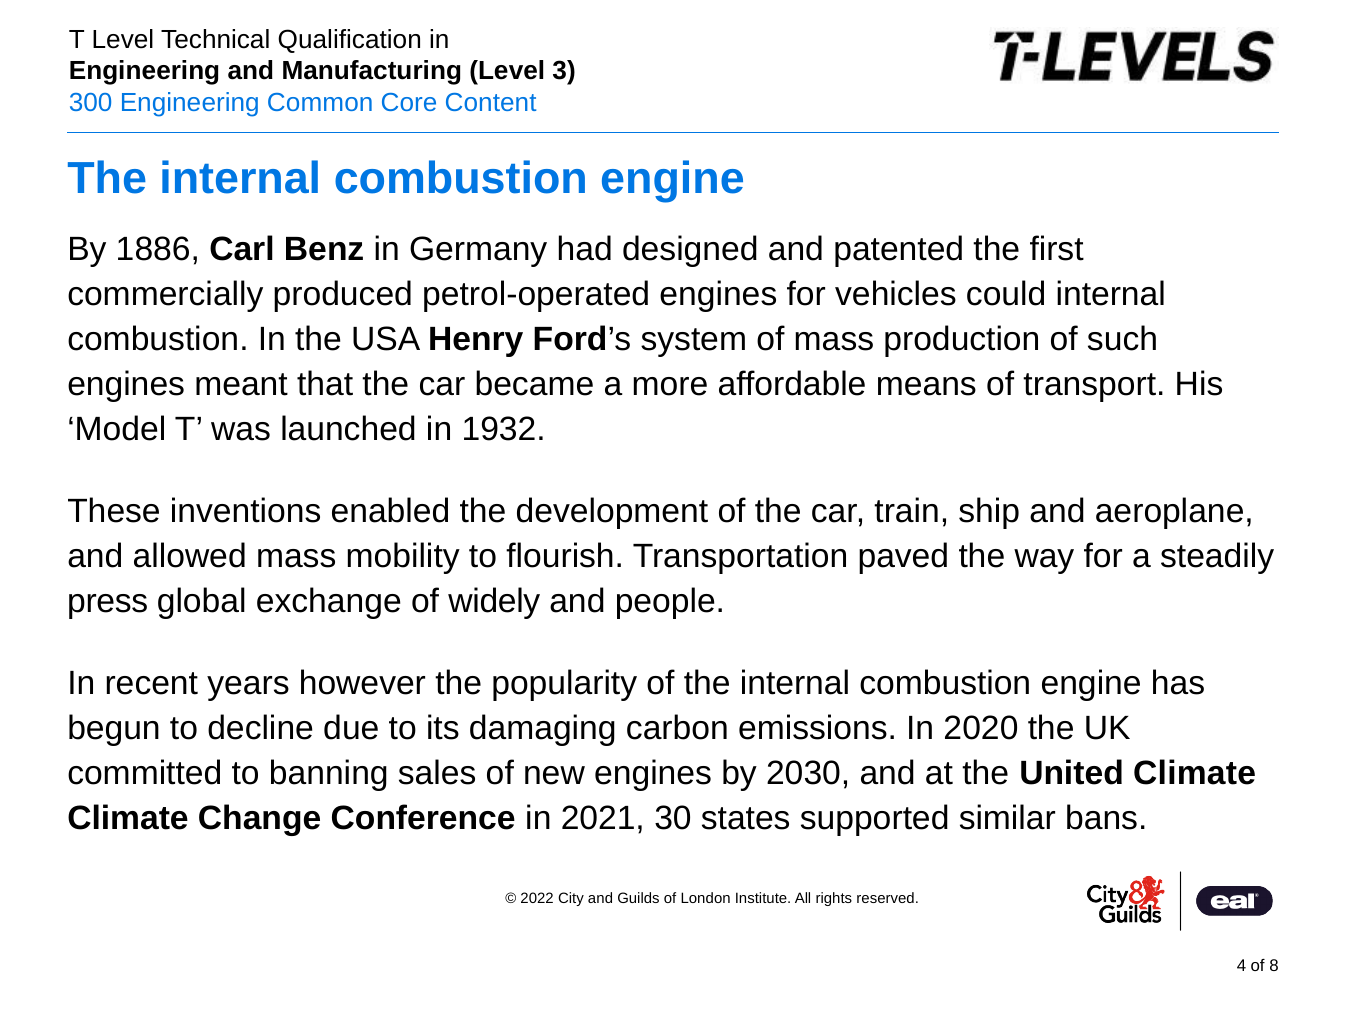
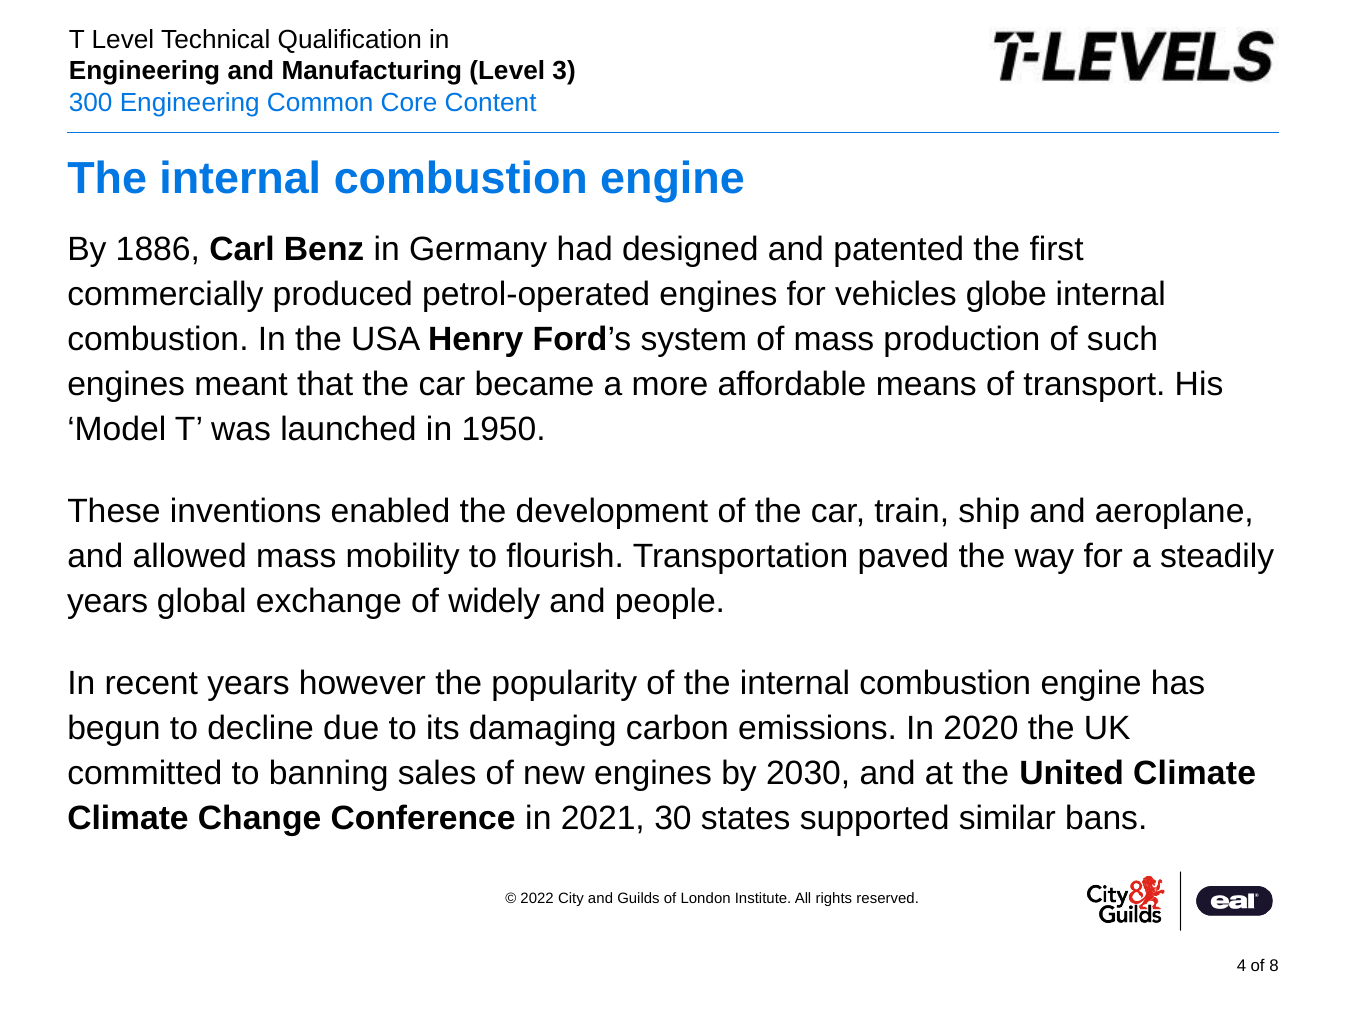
could: could -> globe (1006, 295)
1932: 1932 -> 1950 (504, 429)
press: press -> years (108, 601)
